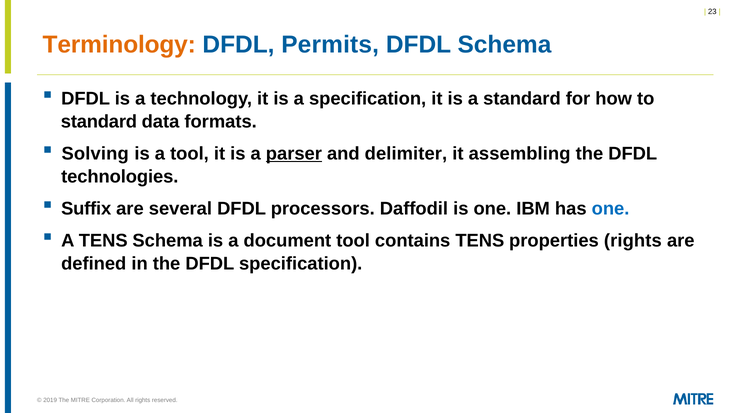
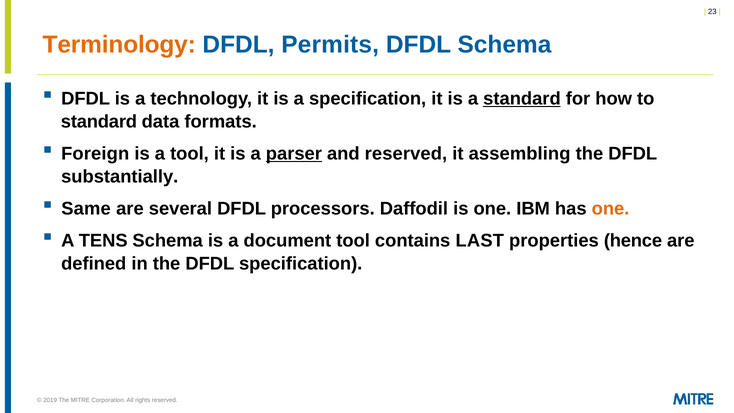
standard underline: none -> present (522, 99)
Solving: Solving -> Foreign (95, 154)
and delimiter: delimiter -> reserved (406, 154)
technologies: technologies -> substantially (120, 176)
Suffix: Suffix -> Same (86, 209)
one colour: blue -> orange (611, 209)
contains TENS: TENS -> LAST (480, 241)
properties rights: rights -> hence (633, 241)
